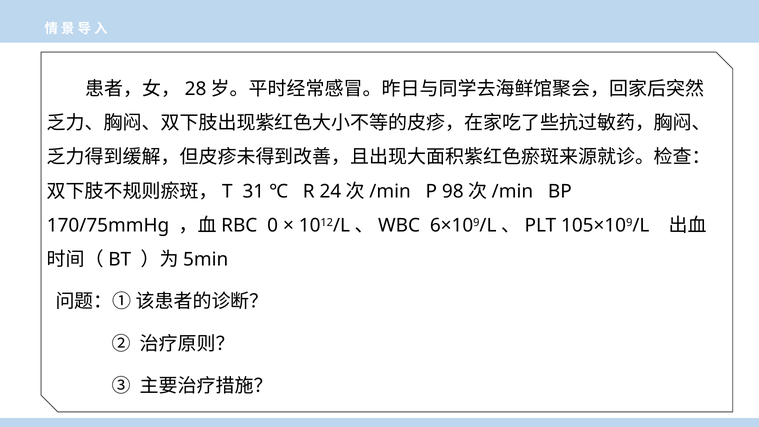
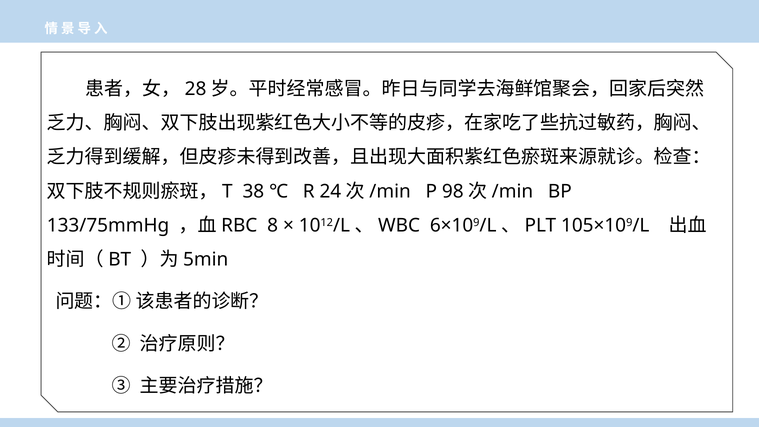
31: 31 -> 38 (253, 191)
170/75mmHg: 170/75mmHg -> 133/75mmHg (108, 225)
0: 0 -> 8 (273, 225)
